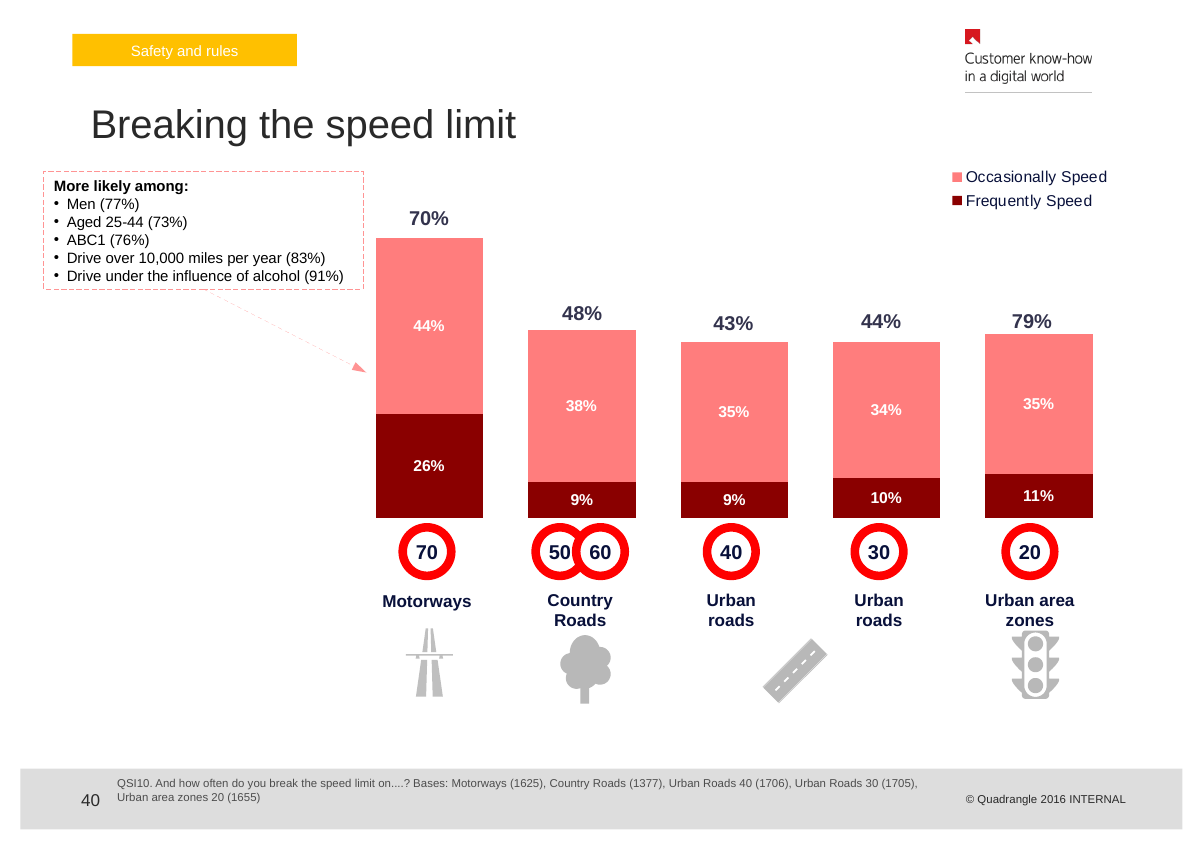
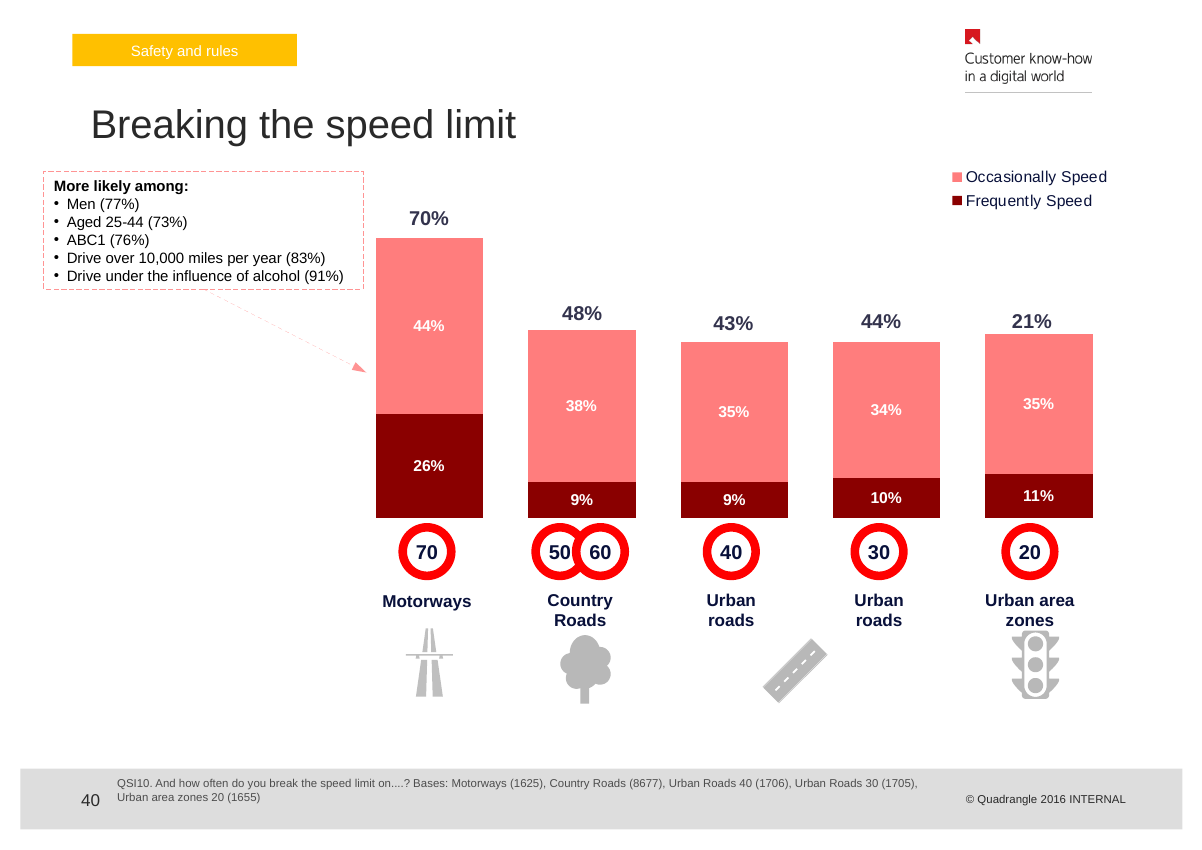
79%: 79% -> 21% (1032, 322)
1377: 1377 -> 8677 (647, 785)
